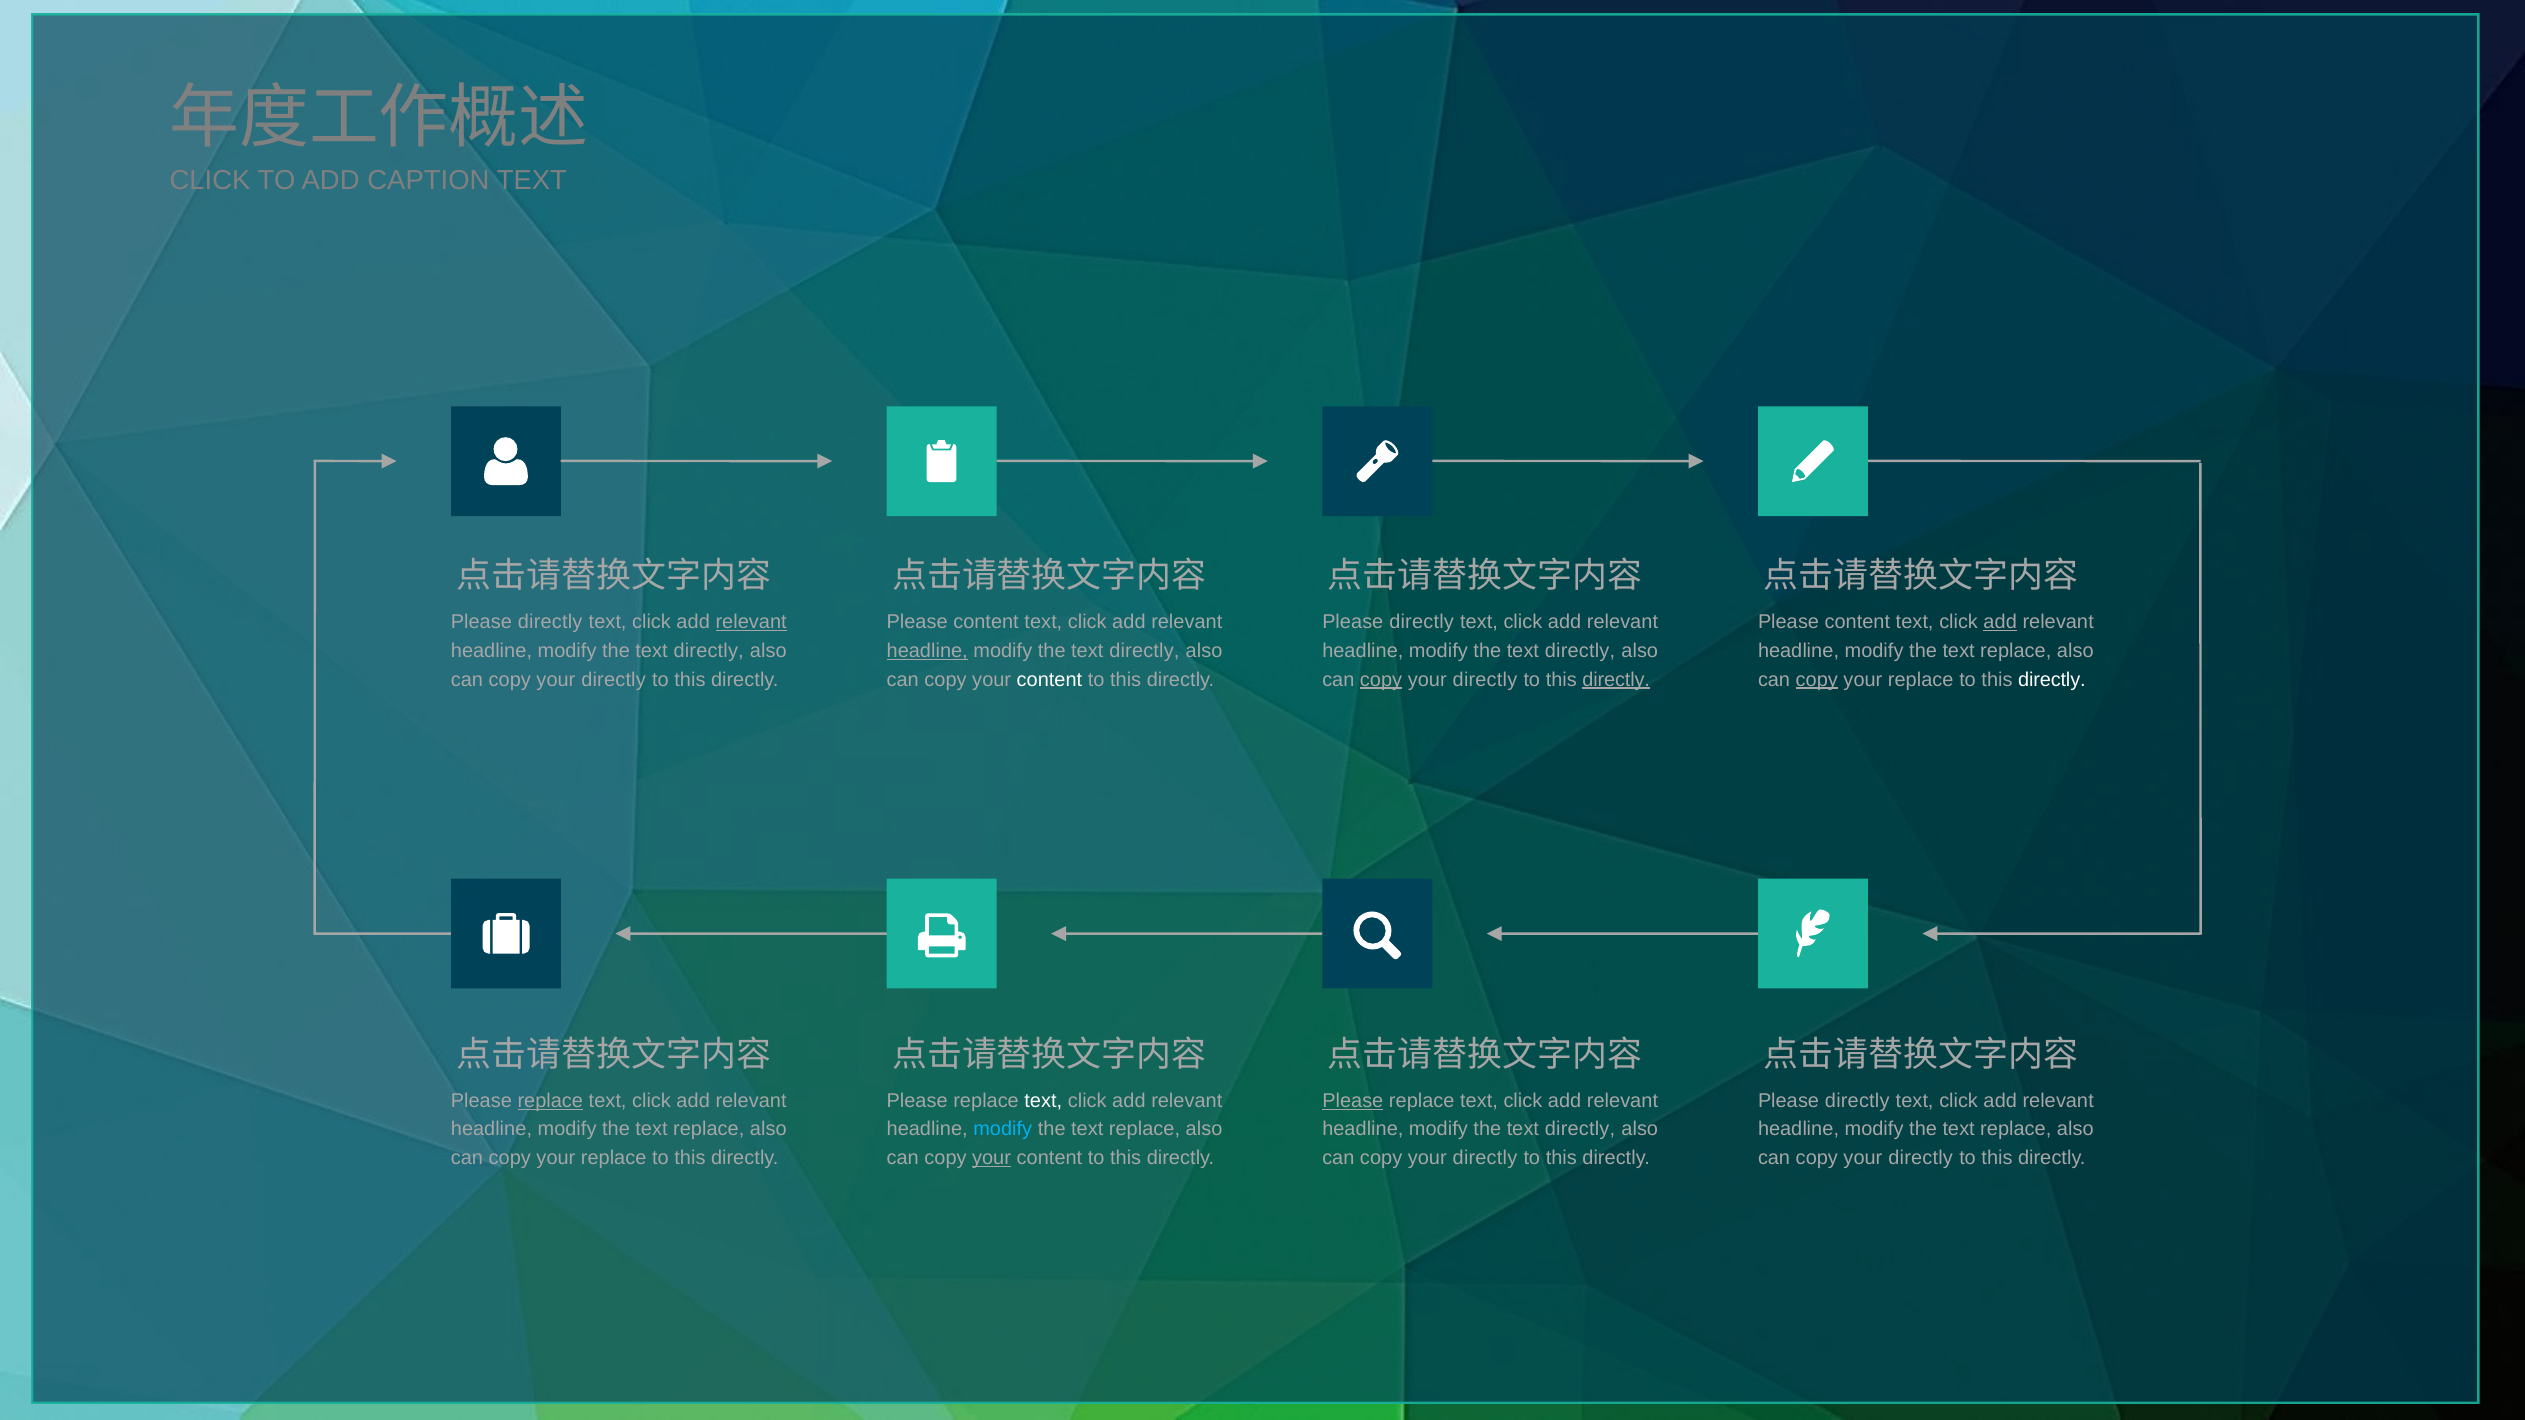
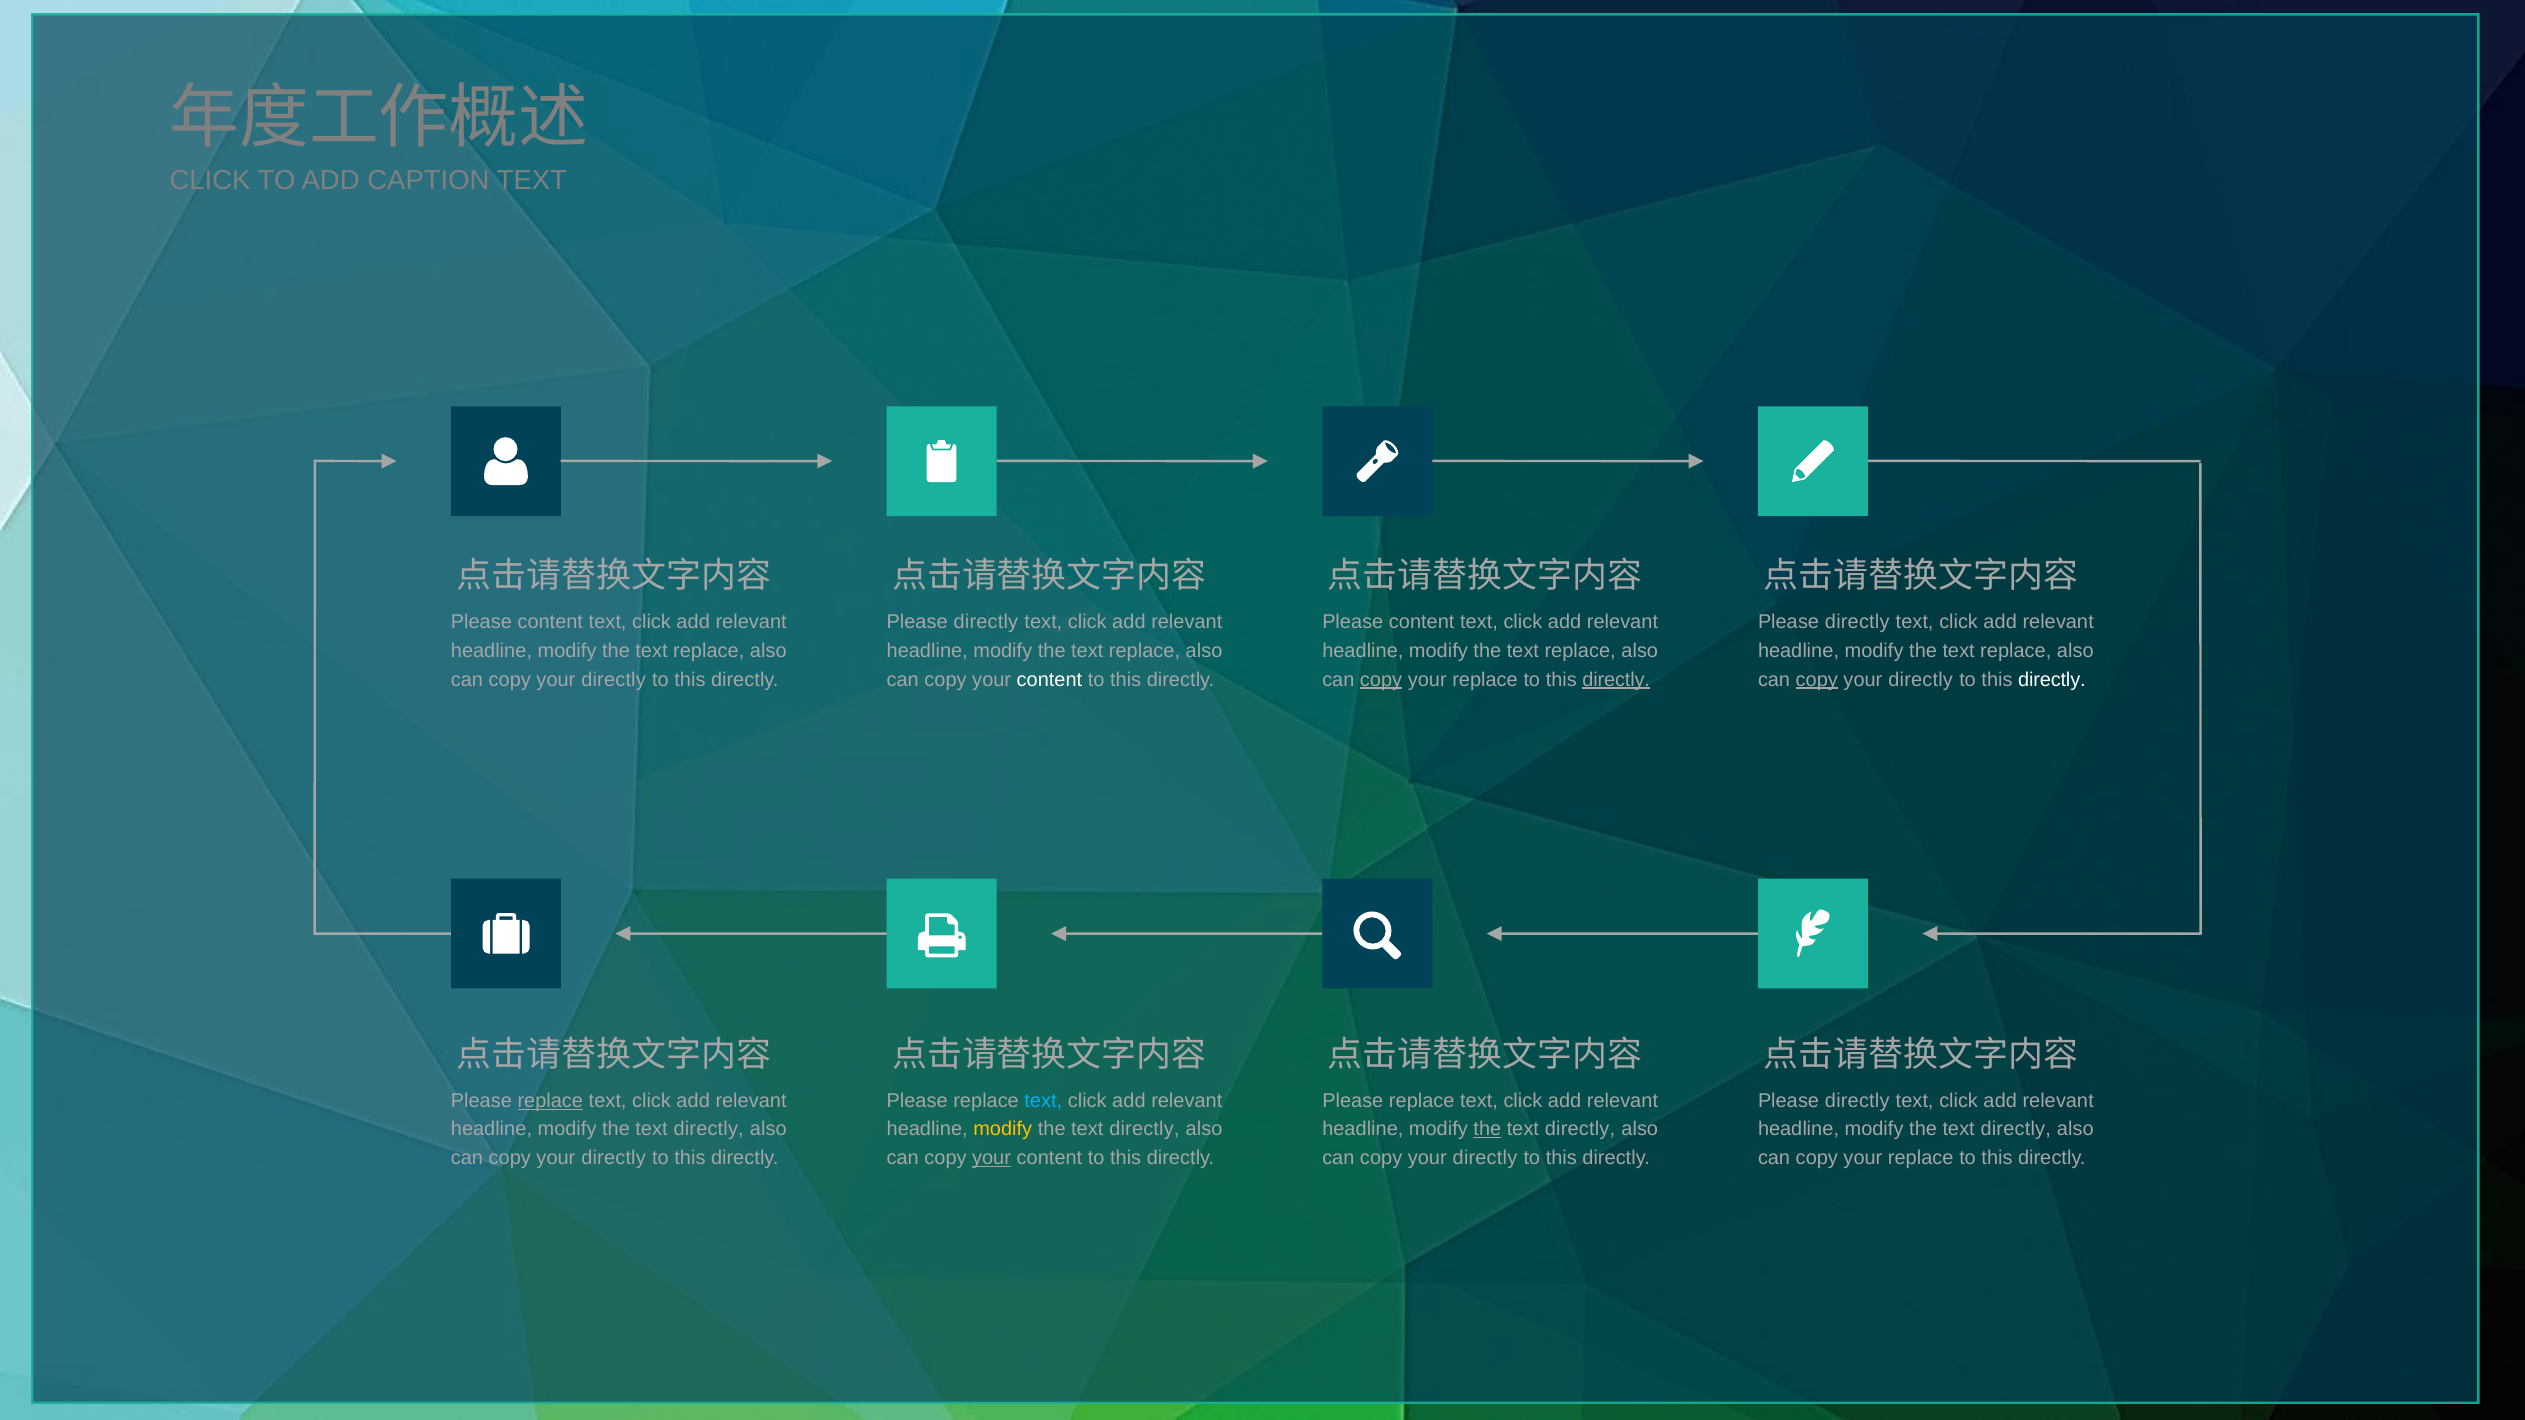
directly: directly -> content (550, 622)
relevant underline: present -> none (751, 622)
content: content -> directly (986, 622)
directly: directly -> content (1422, 622)
content: content -> directly (1857, 622)
add underline: present -> none (2000, 622)
directly: directly -> replace (709, 651)
headline underline: present -> none (927, 651)
directly: directly -> replace (1144, 651)
directly: directly -> replace (1580, 651)
directly: directly -> replace (1485, 680)
replace: replace -> directly (1921, 680)
text colour: white -> light blue (1043, 1101)
Please underline: present -> none (1353, 1101)
replace: replace -> directly (709, 1129)
modify colour: light blue -> yellow (1003, 1129)
replace: replace -> directly (1144, 1129)
the underline: none -> present (1487, 1129)
replace: replace -> directly (2016, 1129)
replace: replace -> directly (614, 1158)
directly: directly -> replace (1921, 1158)
